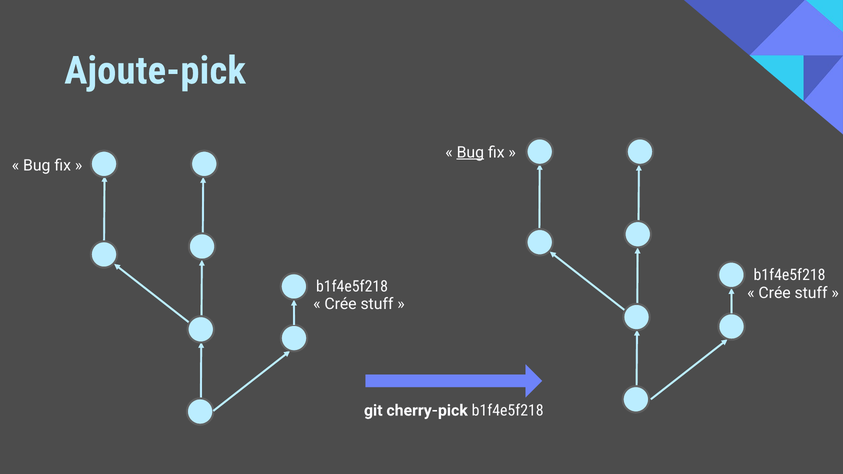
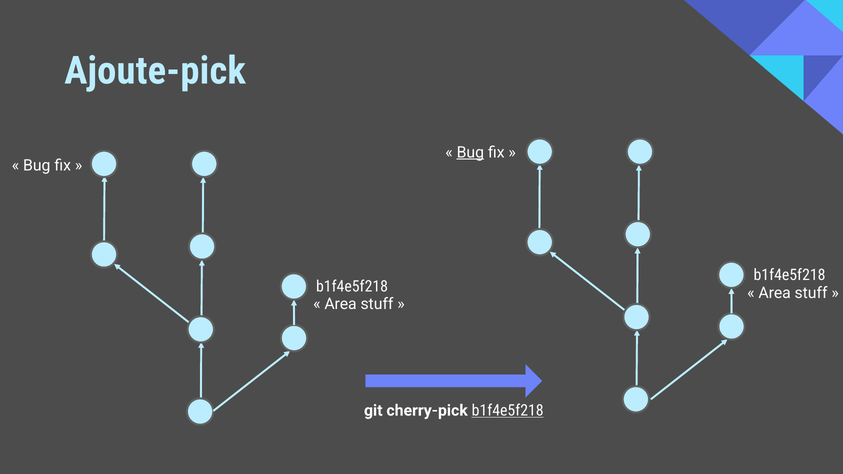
Crée: Crée -> Area (775, 293)
Crée: Crée -> Area (341, 304)
b1f4e5f218 underline: none -> present (508, 411)
